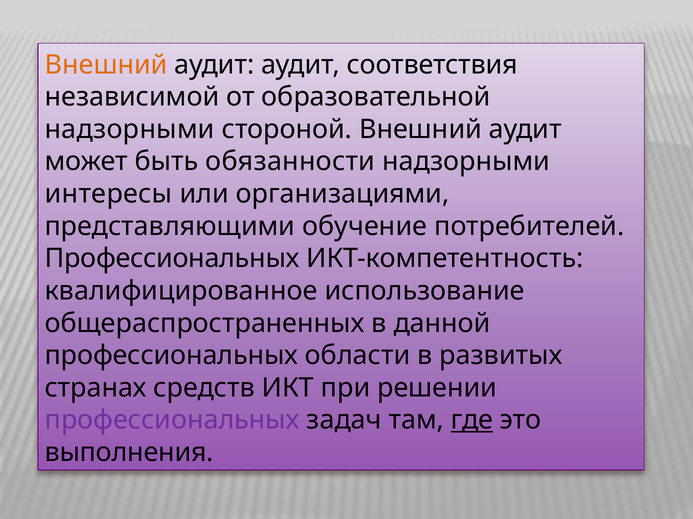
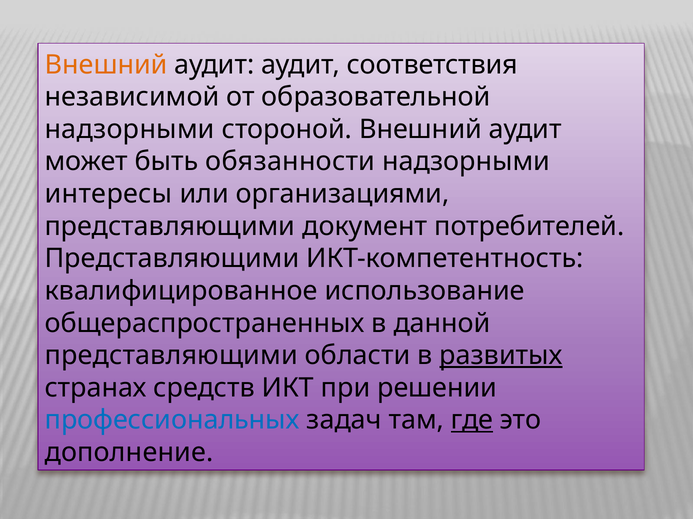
обучение: обучение -> документ (365, 227)
Профессиональных: Профессиональных -> Представляющими (172, 259)
профессиональных: профессиональных -> представляющими (171, 356)
развитых underline: none -> present (501, 356)
профессиональных colour: purple -> blue (172, 421)
выполнения: выполнения -> дополнение (129, 453)
